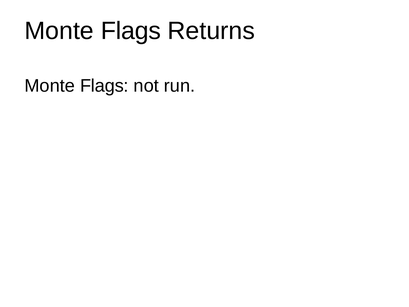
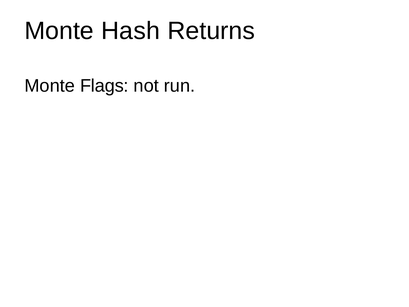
Flags: Flags -> Hash (131, 31)
